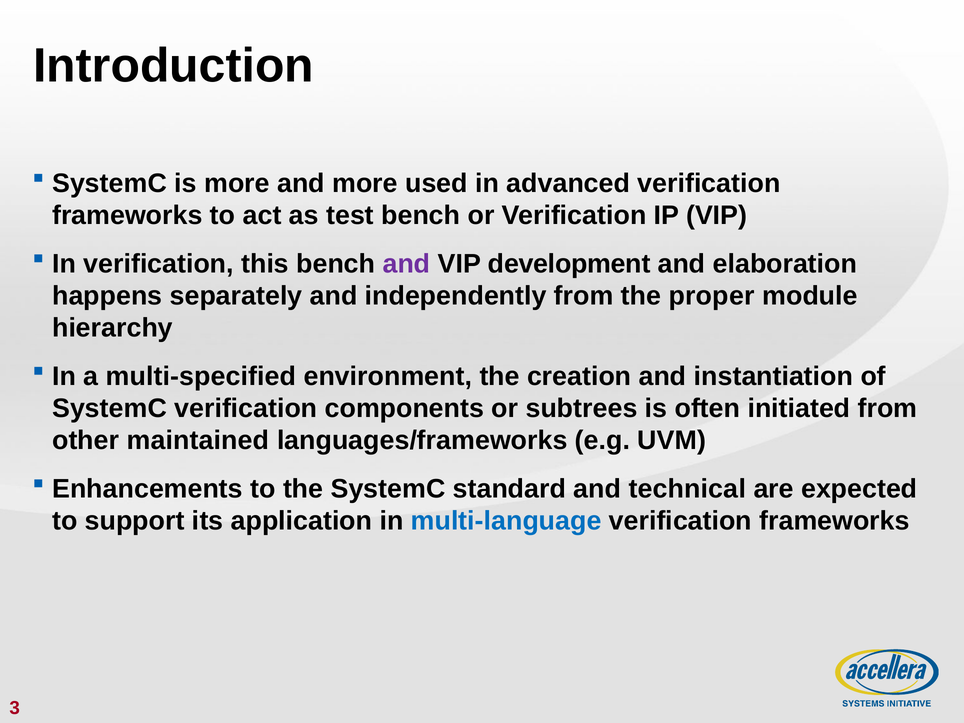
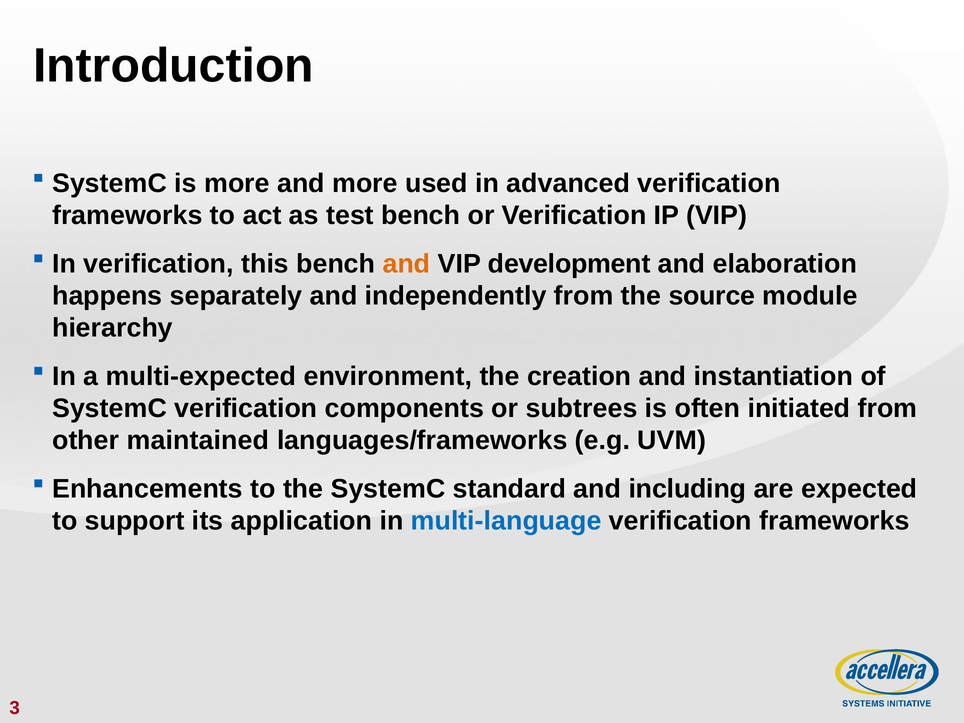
and colour: purple -> orange (407, 264)
proper: proper -> source (712, 296)
multi-specified: multi-specified -> multi-expected (201, 376)
technical: technical -> including (687, 489)
